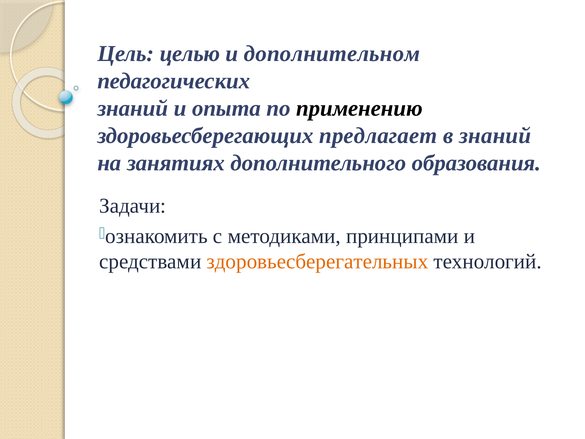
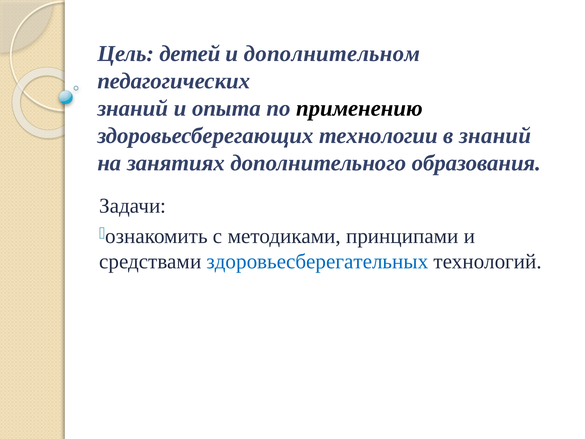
целью: целью -> детей (190, 54)
предлагает: предлагает -> технологии (378, 136)
здоровьесберегательных colour: orange -> blue (317, 261)
